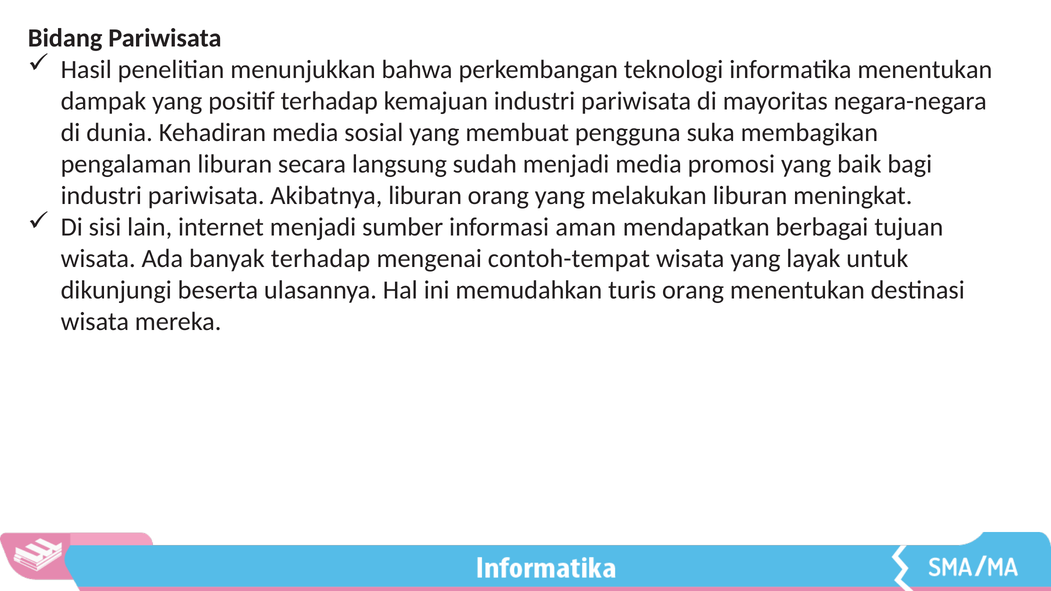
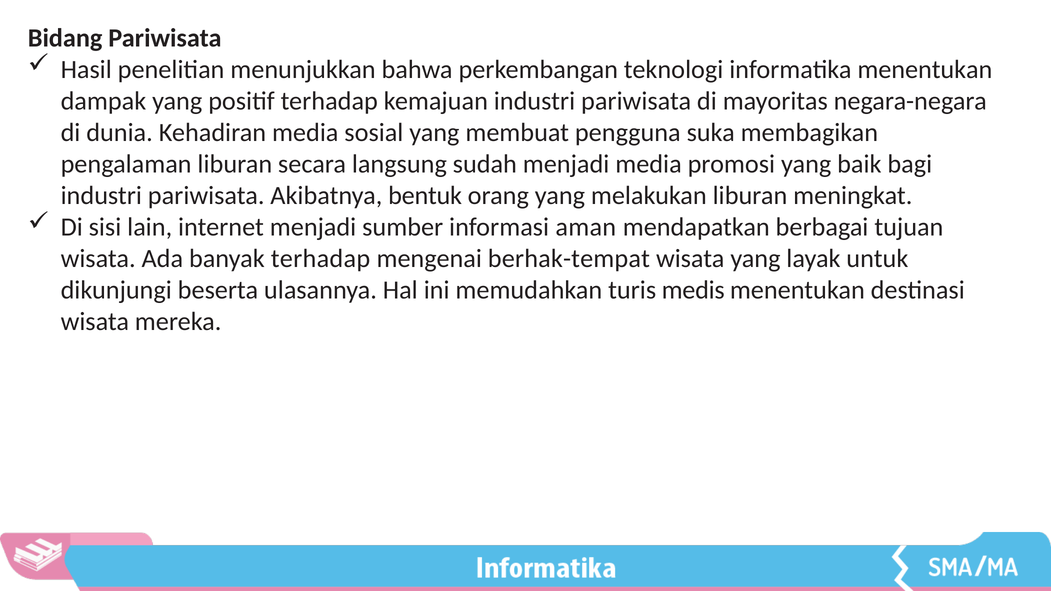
Akibatnya liburan: liburan -> bentuk (425, 196)
contoh-tempat: contoh-tempat -> berhak-tempat (569, 259)
turis orang: orang -> medis (693, 290)
